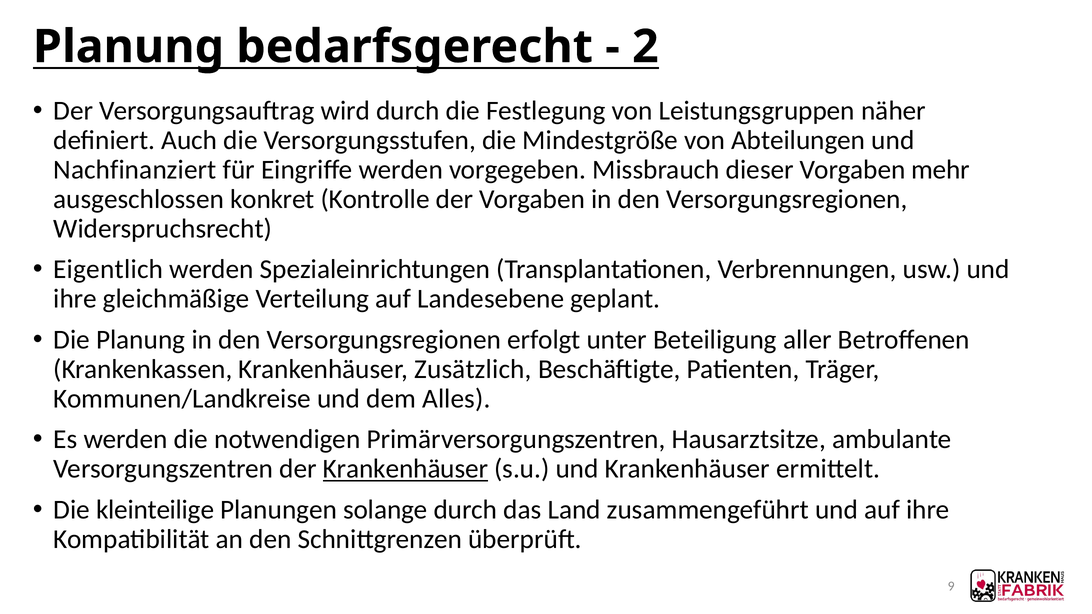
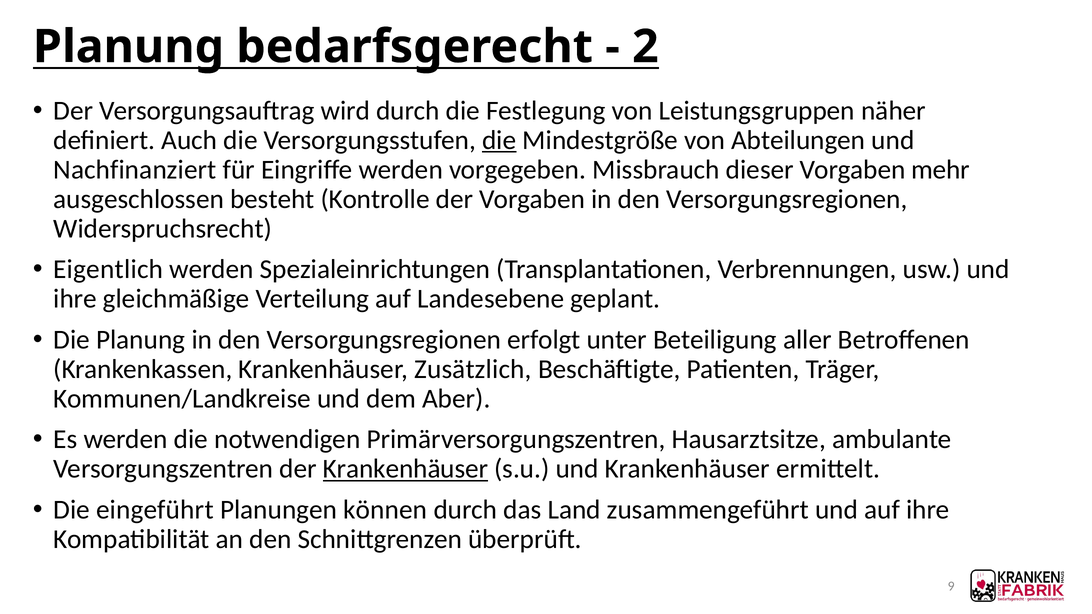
die underline: none -> present (499, 140)
konkret: konkret -> besteht (272, 199)
Alles: Alles -> Aber (456, 399)
kleinteilige: kleinteilige -> eingeführt (155, 510)
solange: solange -> können (385, 510)
